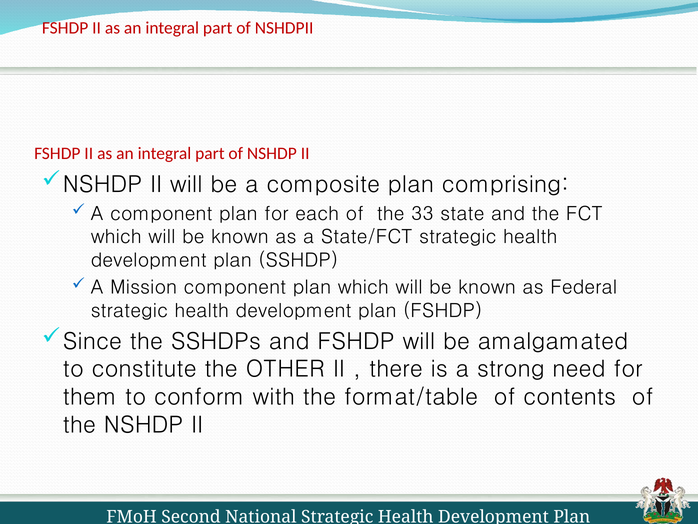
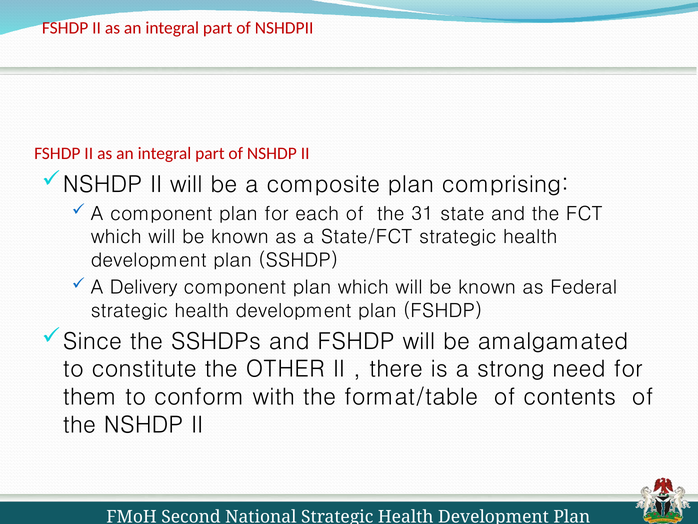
33: 33 -> 31 (422, 213)
Mission: Mission -> Delivery (144, 287)
